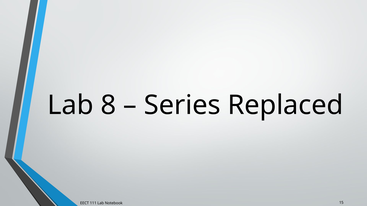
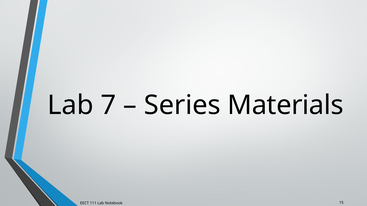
8: 8 -> 7 (108, 105)
Replaced: Replaced -> Materials (286, 105)
